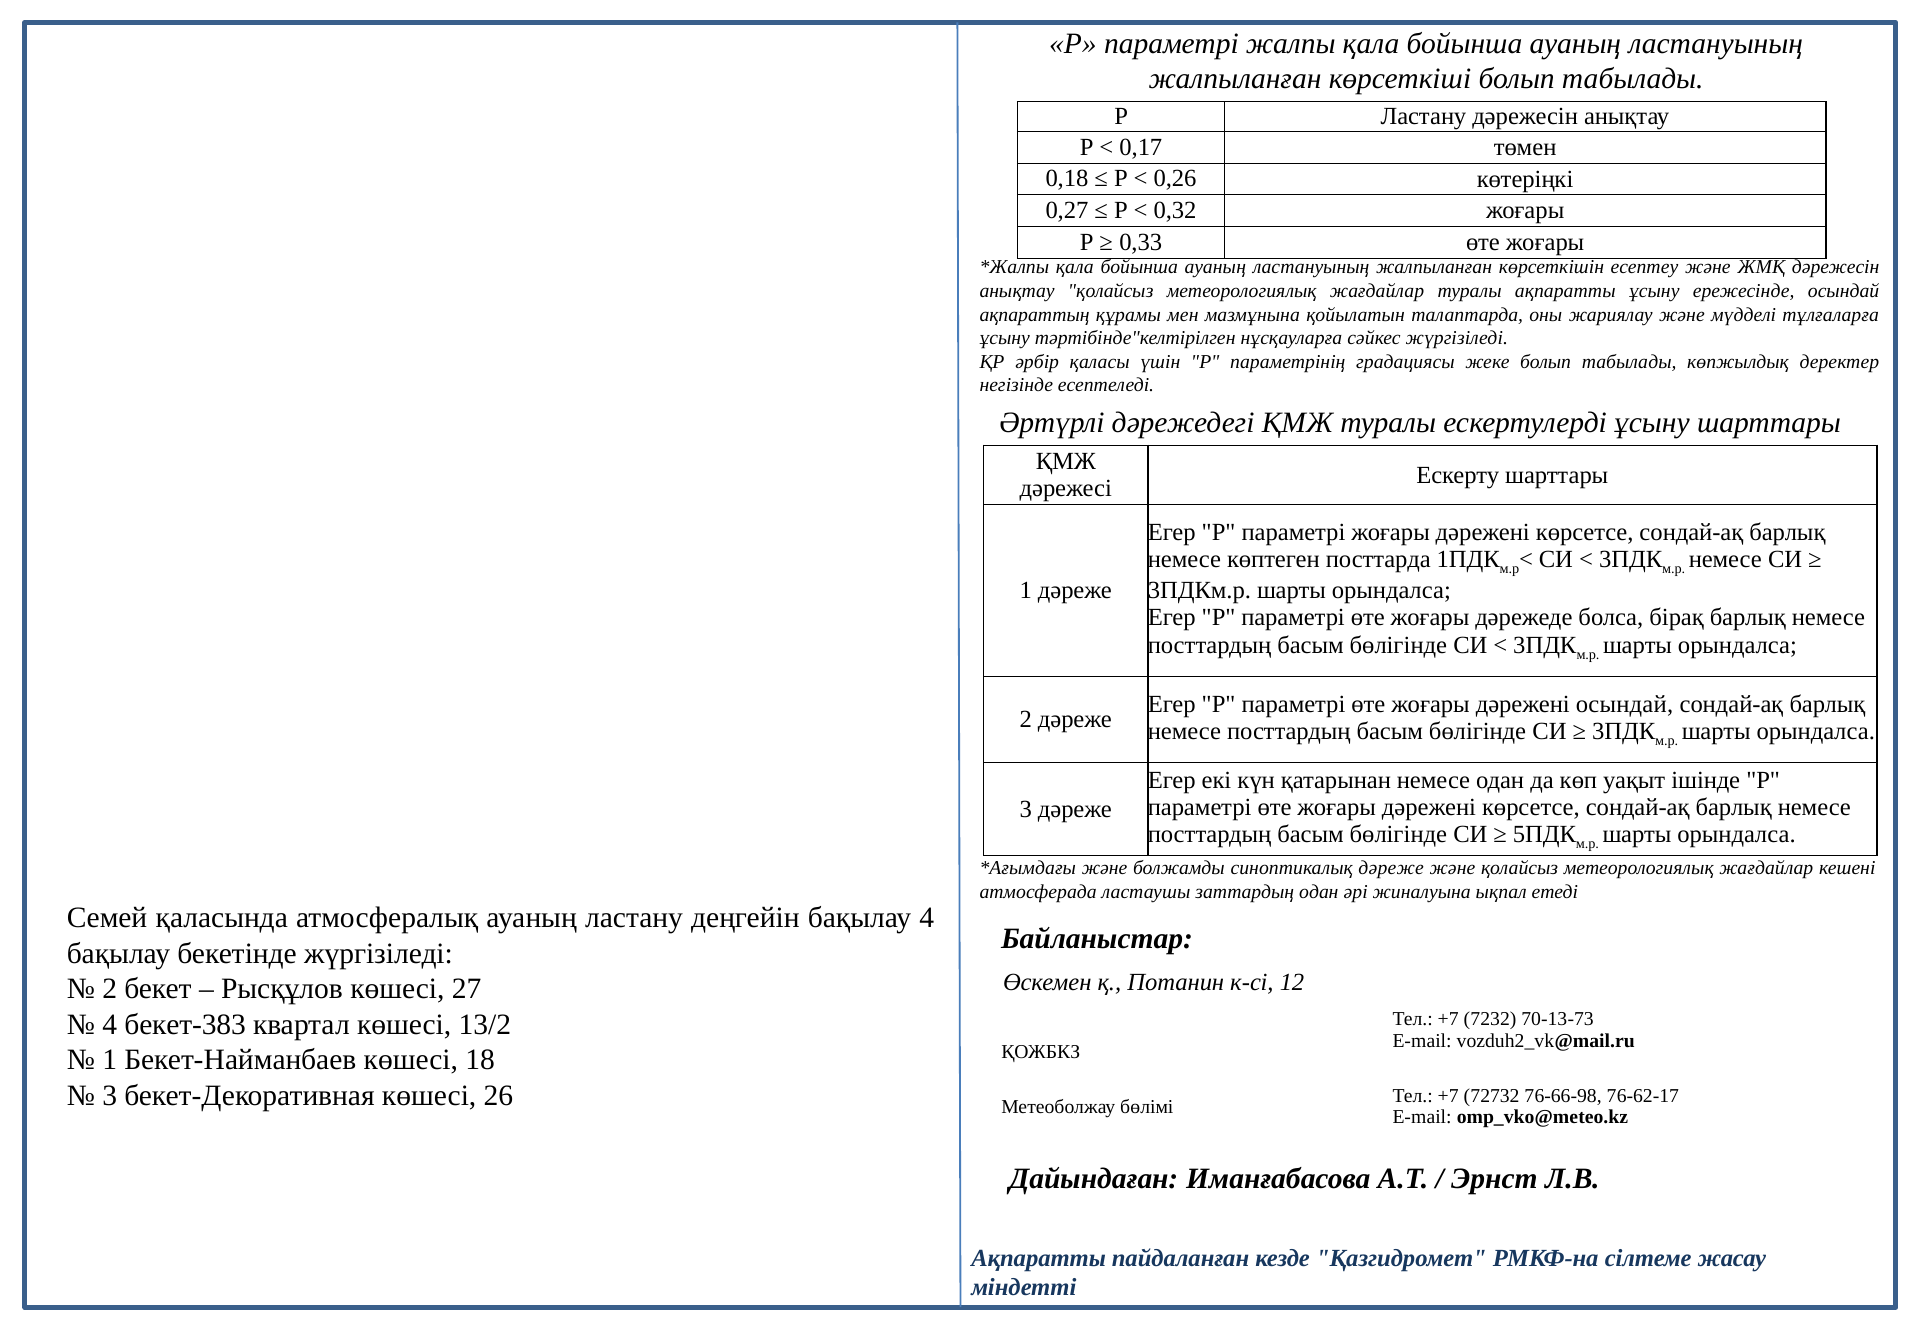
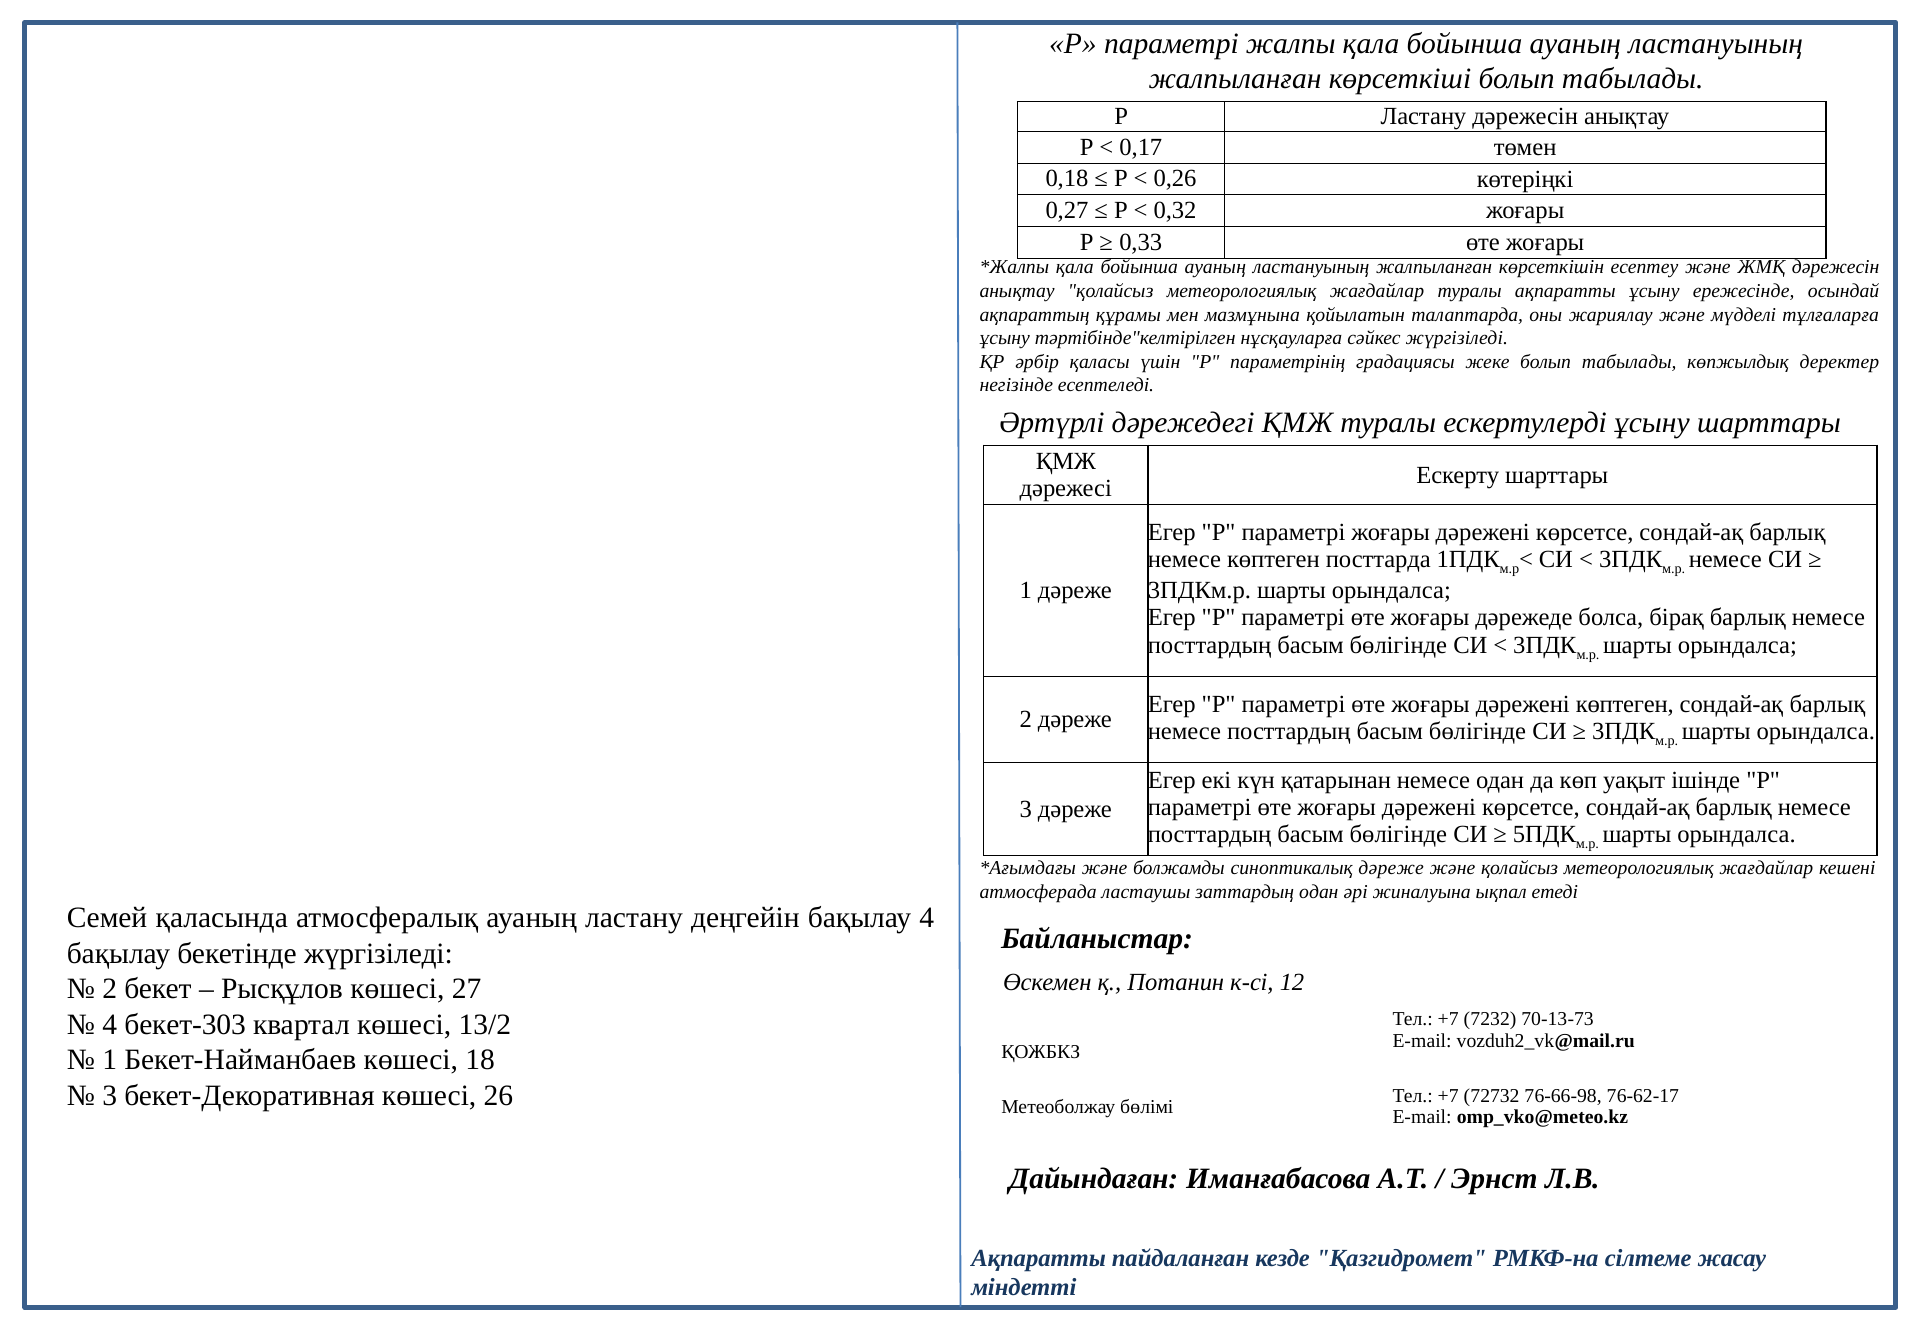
дәрежені осындай: осындай -> көптеген (1625, 704)
бекет-383: бекет-383 -> бекет-303 (185, 1024)
